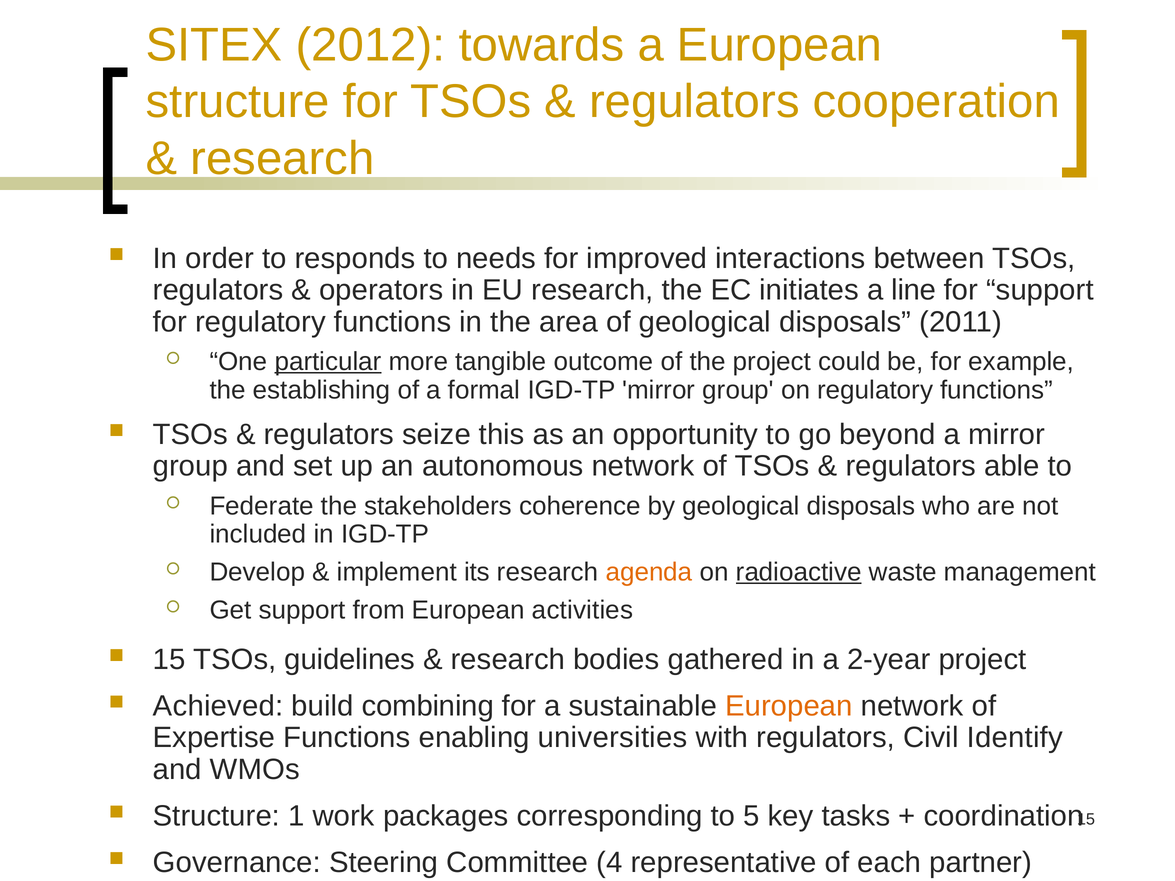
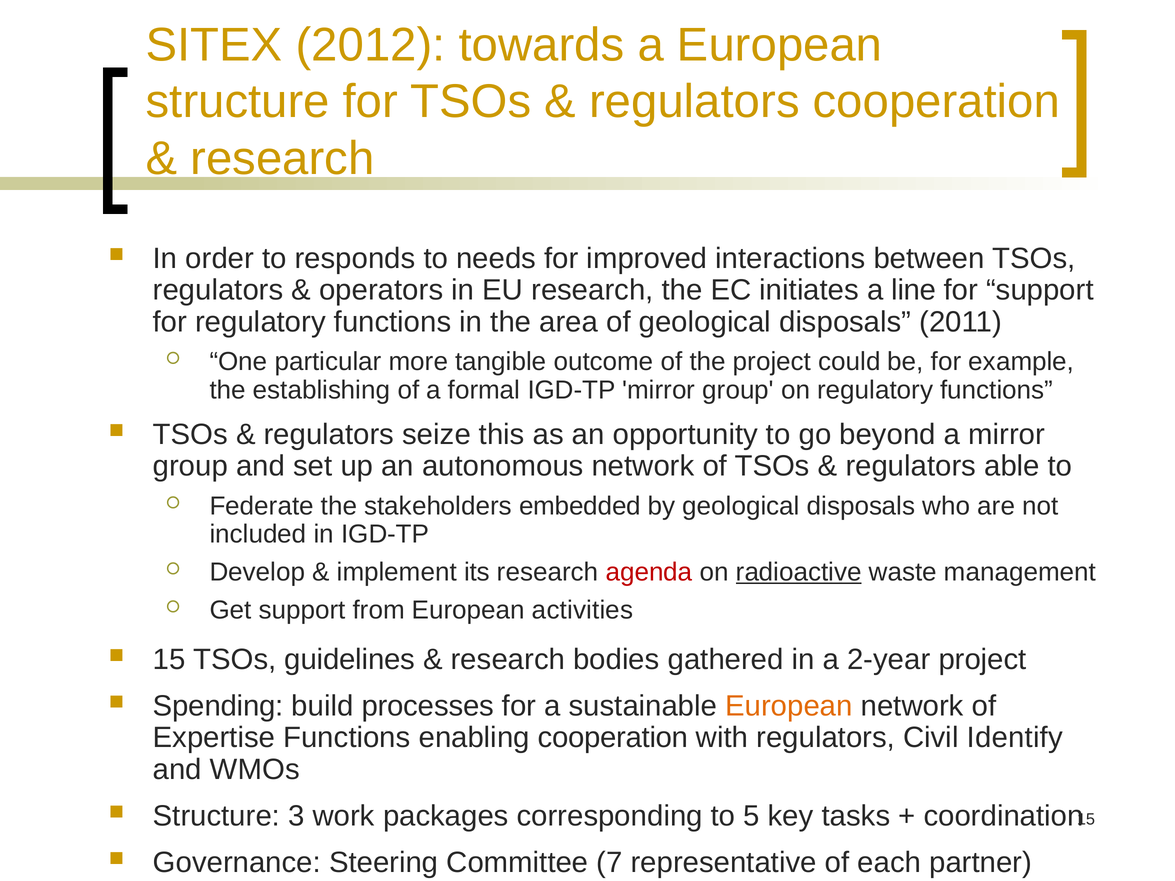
particular underline: present -> none (328, 362)
coherence: coherence -> embedded (580, 506)
agenda colour: orange -> red (649, 572)
Achieved: Achieved -> Spending (218, 706)
combining: combining -> processes (428, 706)
enabling universities: universities -> cooperation (613, 738)
1: 1 -> 3 (296, 816)
4: 4 -> 7 (609, 863)
